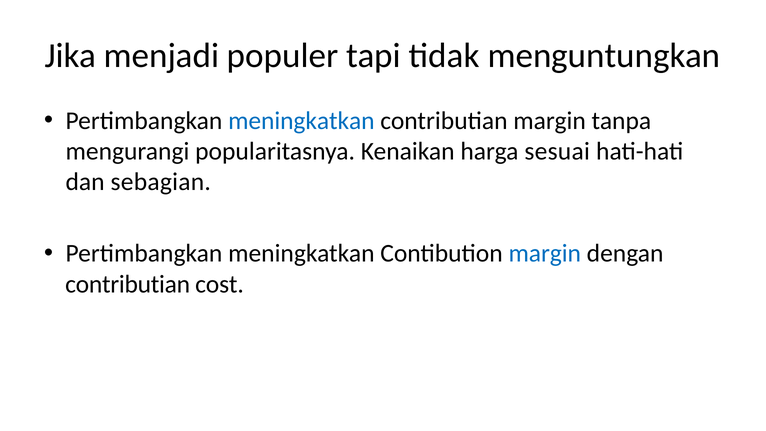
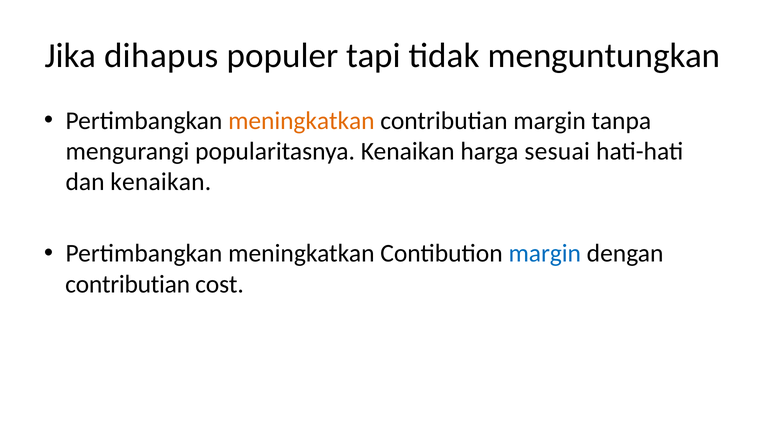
menjadi: menjadi -> dihapus (161, 56)
meningkatkan colour: blue -> orange (301, 121)
dan sebagian: sebagian -> kenaikan (161, 182)
